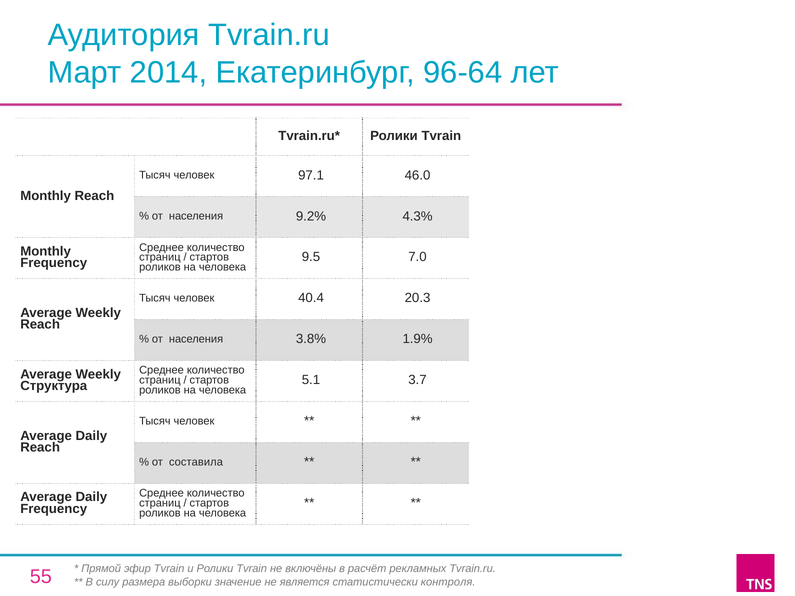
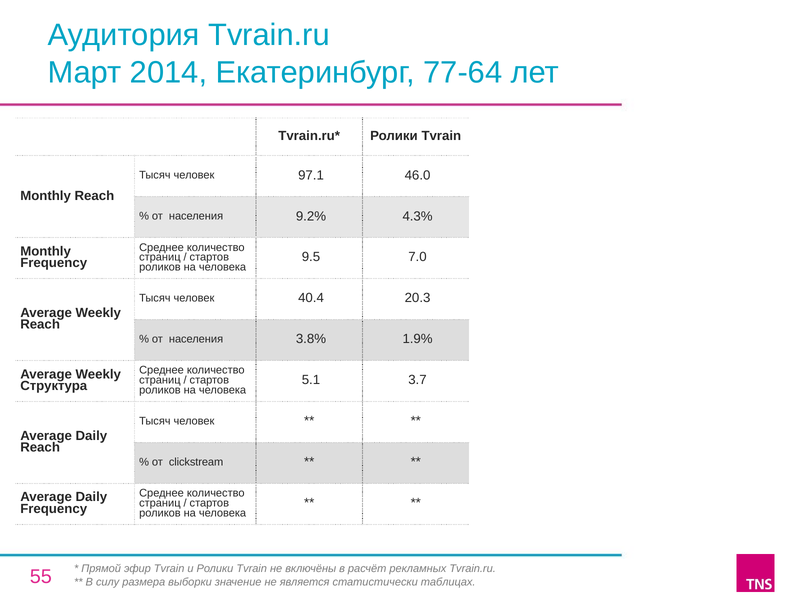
96-64: 96-64 -> 77-64 (463, 72)
составила: составила -> clickstream (196, 462)
контроля: контроля -> таблицах (448, 582)
